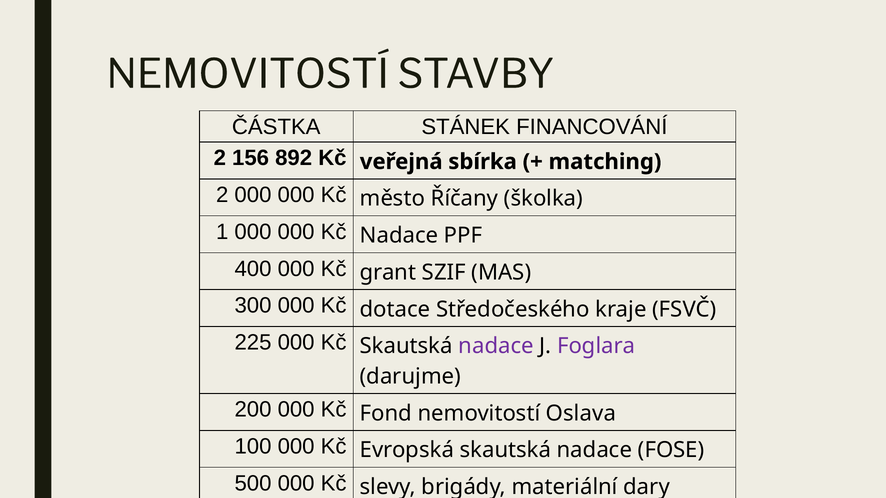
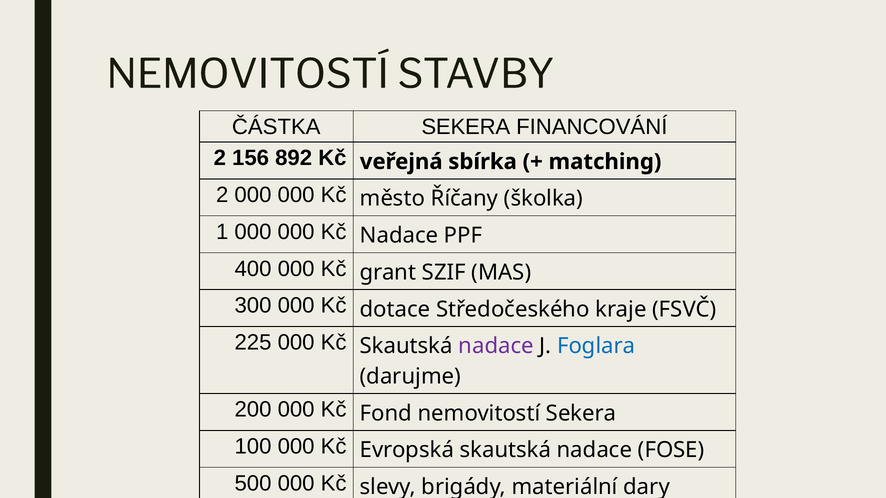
ČÁSTKA STÁNEK: STÁNEK -> SEKERA (466, 127)
Foglara colour: purple -> blue (596, 346)
nemovitostí Oslava: Oslava -> Sekera (581, 414)
